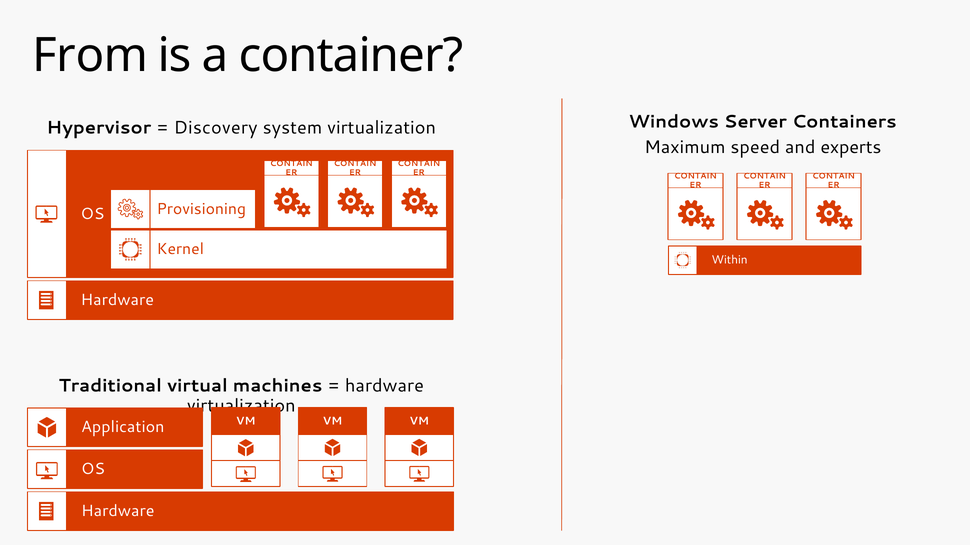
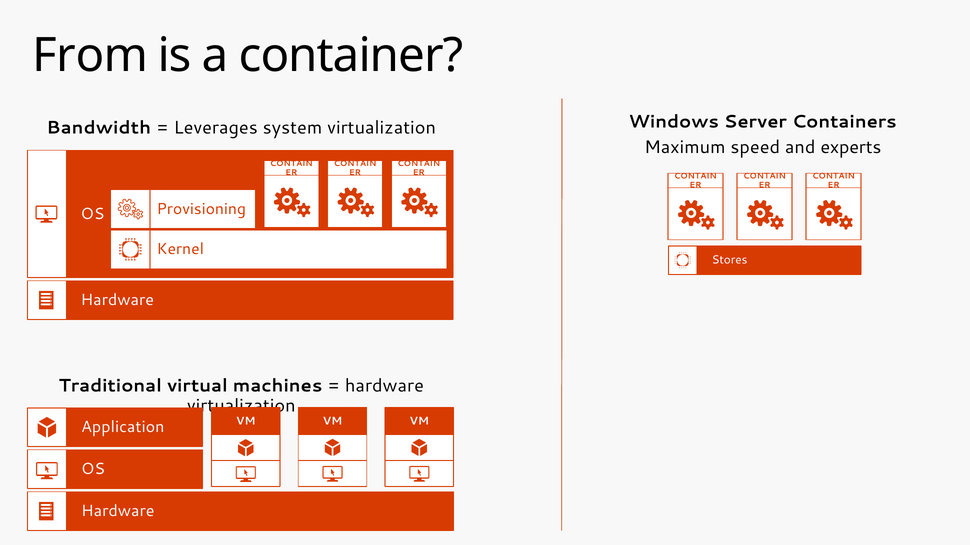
Hypervisor: Hypervisor -> Bandwidth (99, 128)
Discovery: Discovery -> Leverages (216, 128)
Within: Within -> Stores (730, 260)
